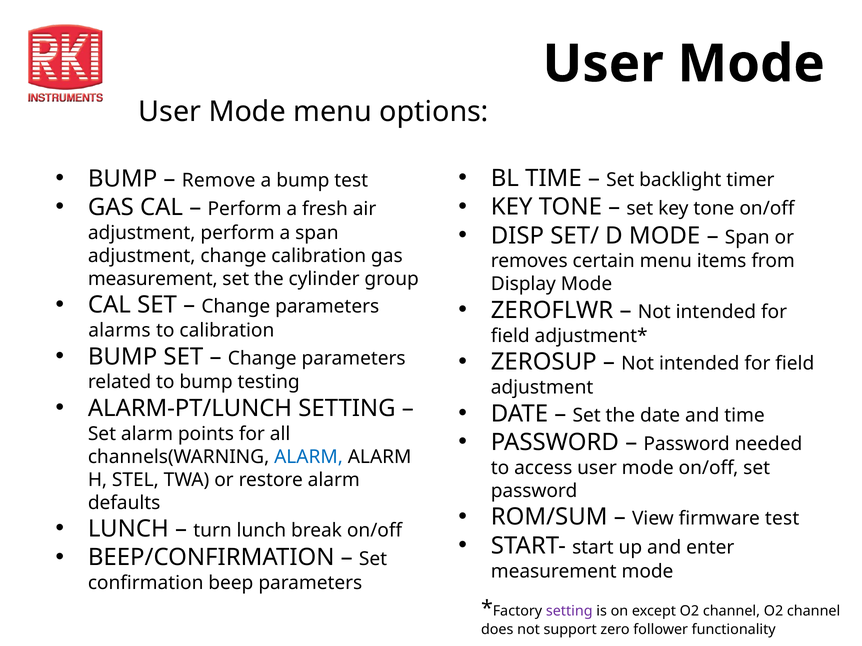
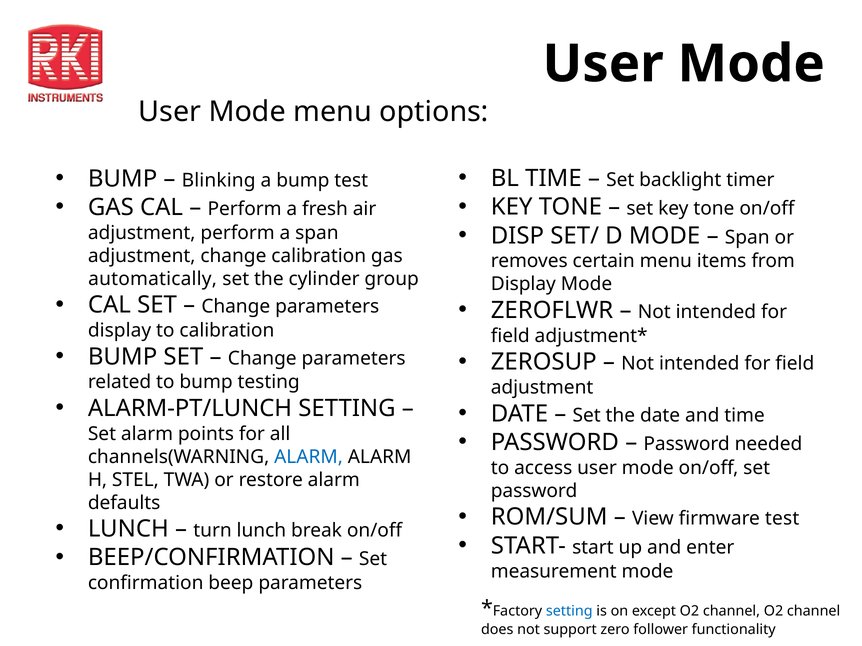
Remove: Remove -> Blinking (219, 180)
measurement: measurement -> automatically (153, 279)
alarms: alarms -> display (120, 331)
setting colour: purple -> blue (569, 611)
